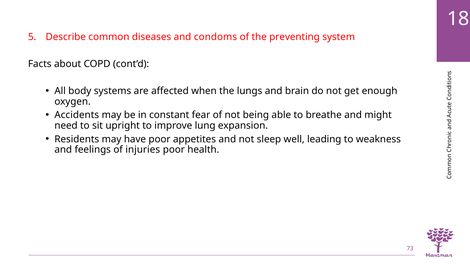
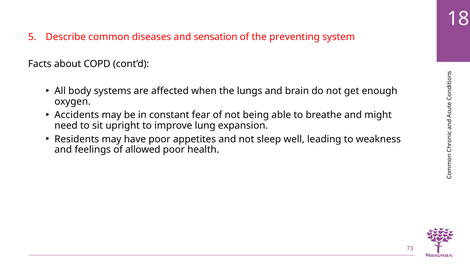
condoms: condoms -> sensation (216, 37)
injuries: injuries -> allowed (143, 150)
